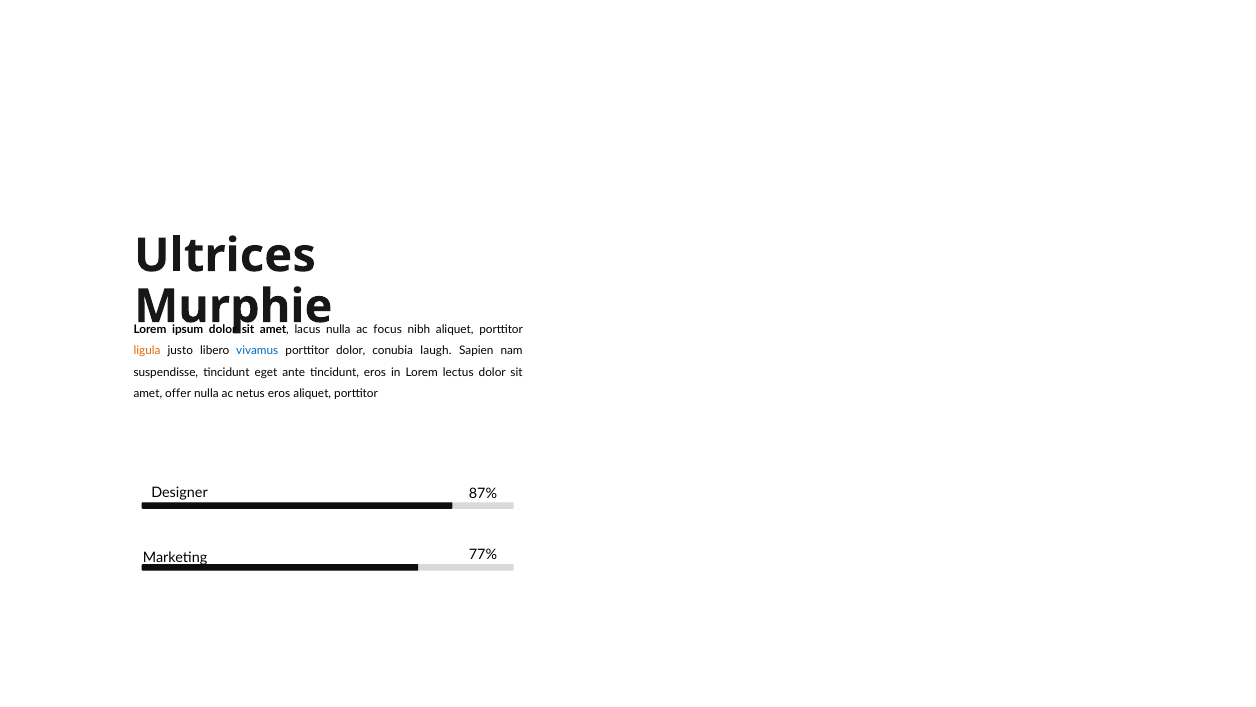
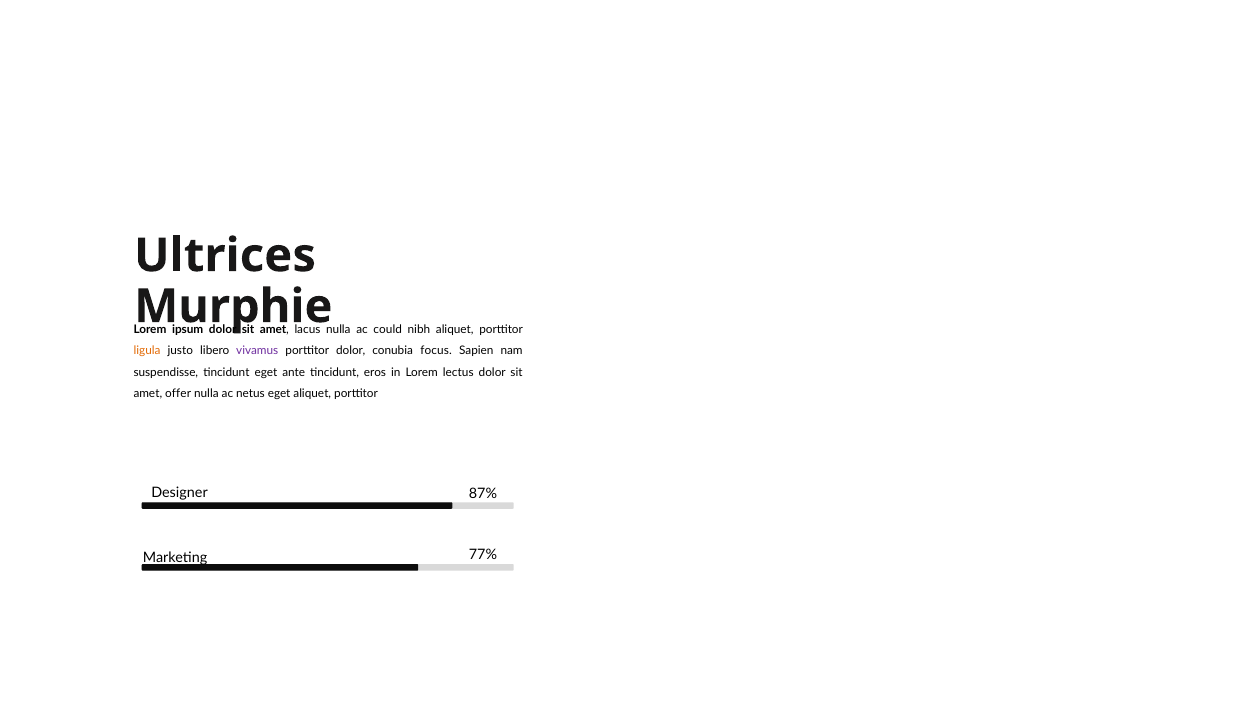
focus: focus -> could (388, 329)
vivamus colour: blue -> purple (257, 351)
laugh: laugh -> focus (436, 351)
netus eros: eros -> eget (279, 393)
